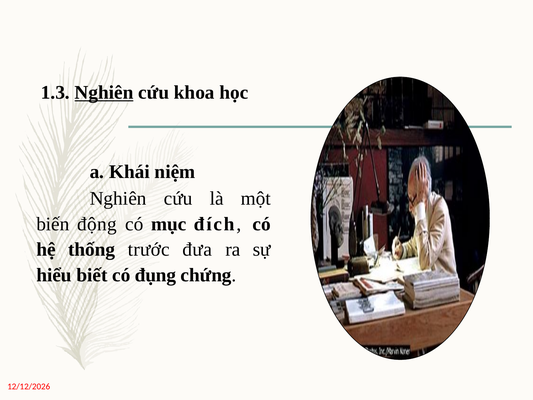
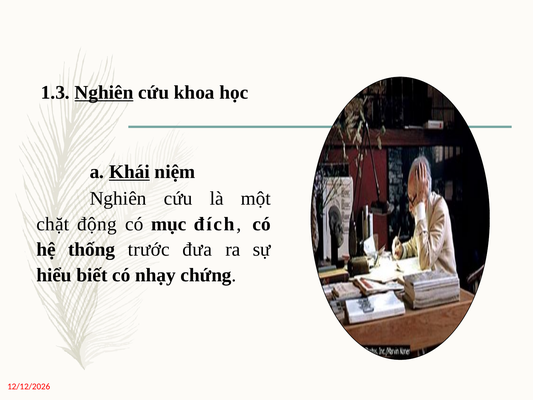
Khái underline: none -> present (129, 172)
biến: biến -> chặt (53, 224)
đụng: đụng -> nhạy (155, 275)
